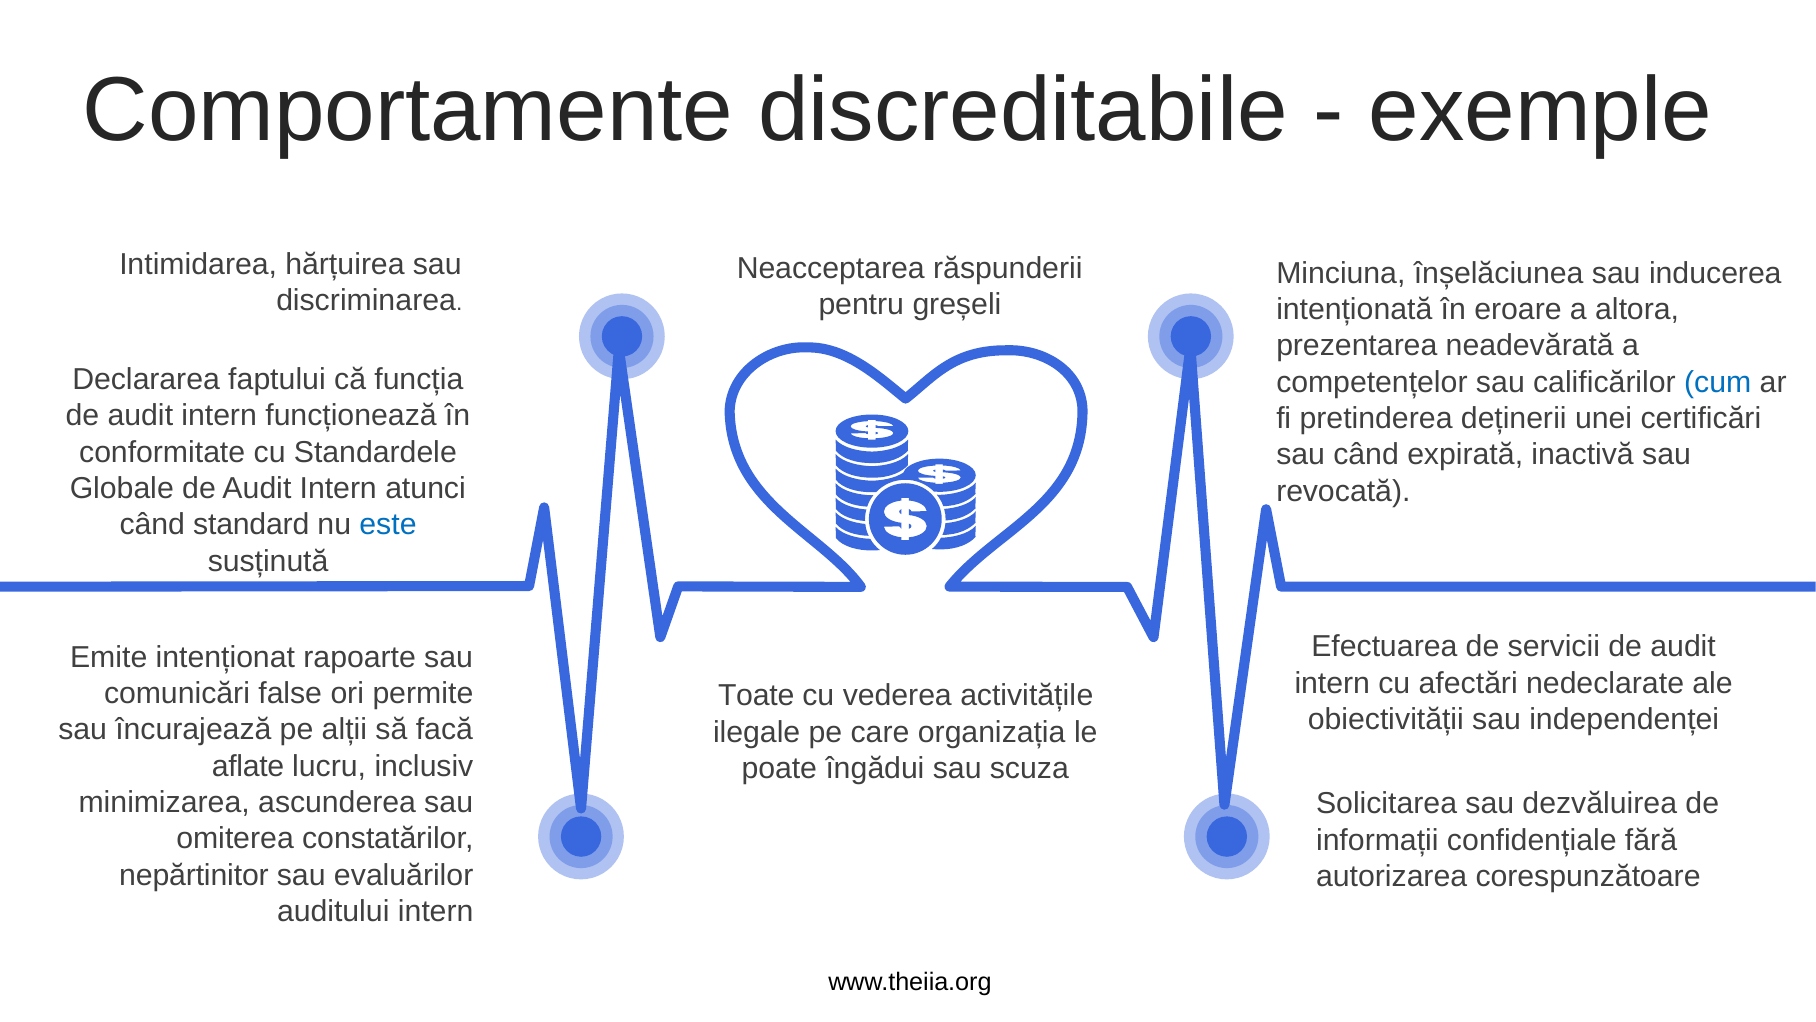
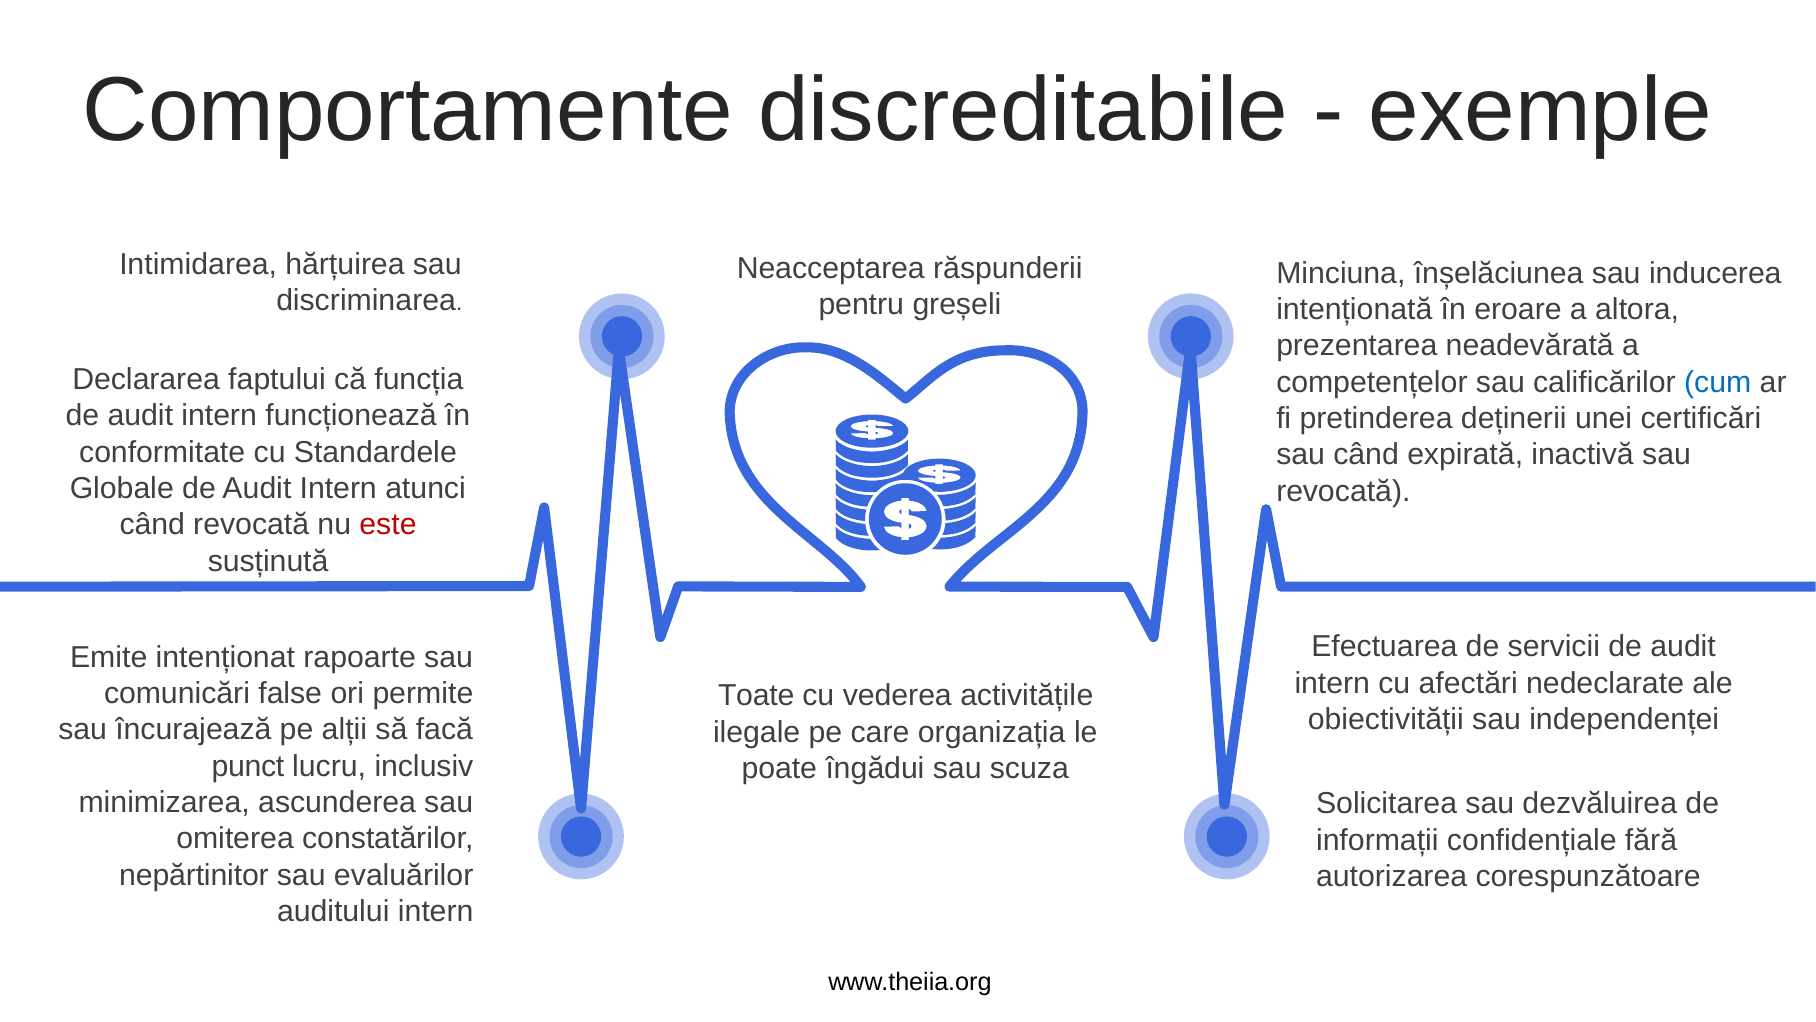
când standard: standard -> revocată (251, 525)
este colour: blue -> red (388, 525)
aflate: aflate -> punct (248, 766)
